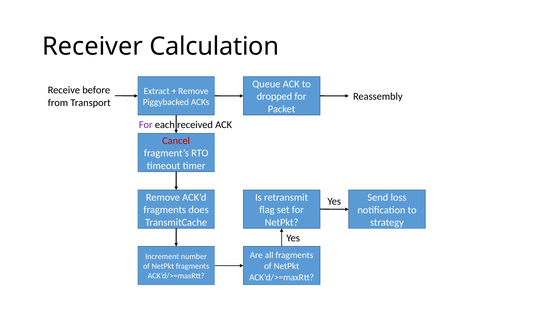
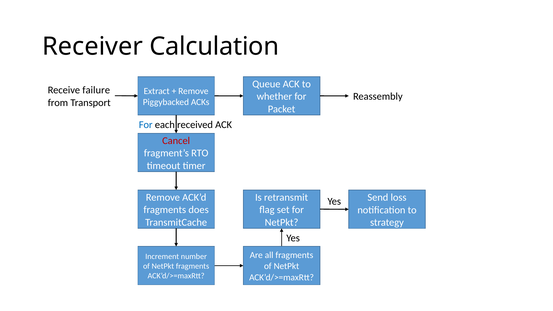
before: before -> failure (96, 90)
dropped: dropped -> whether (274, 97)
For colour: purple -> blue (146, 125)
